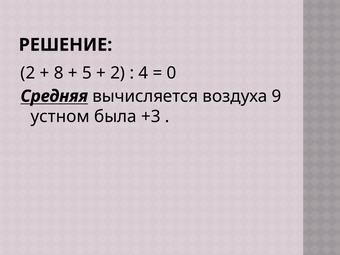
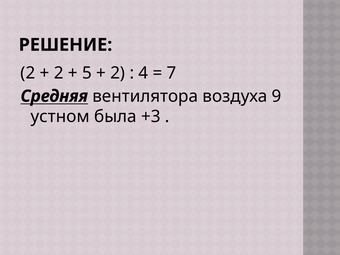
8: 8 -> 2 (59, 73)
0: 0 -> 7 (172, 73)
вычисляется: вычисляется -> вентилятора (145, 96)
